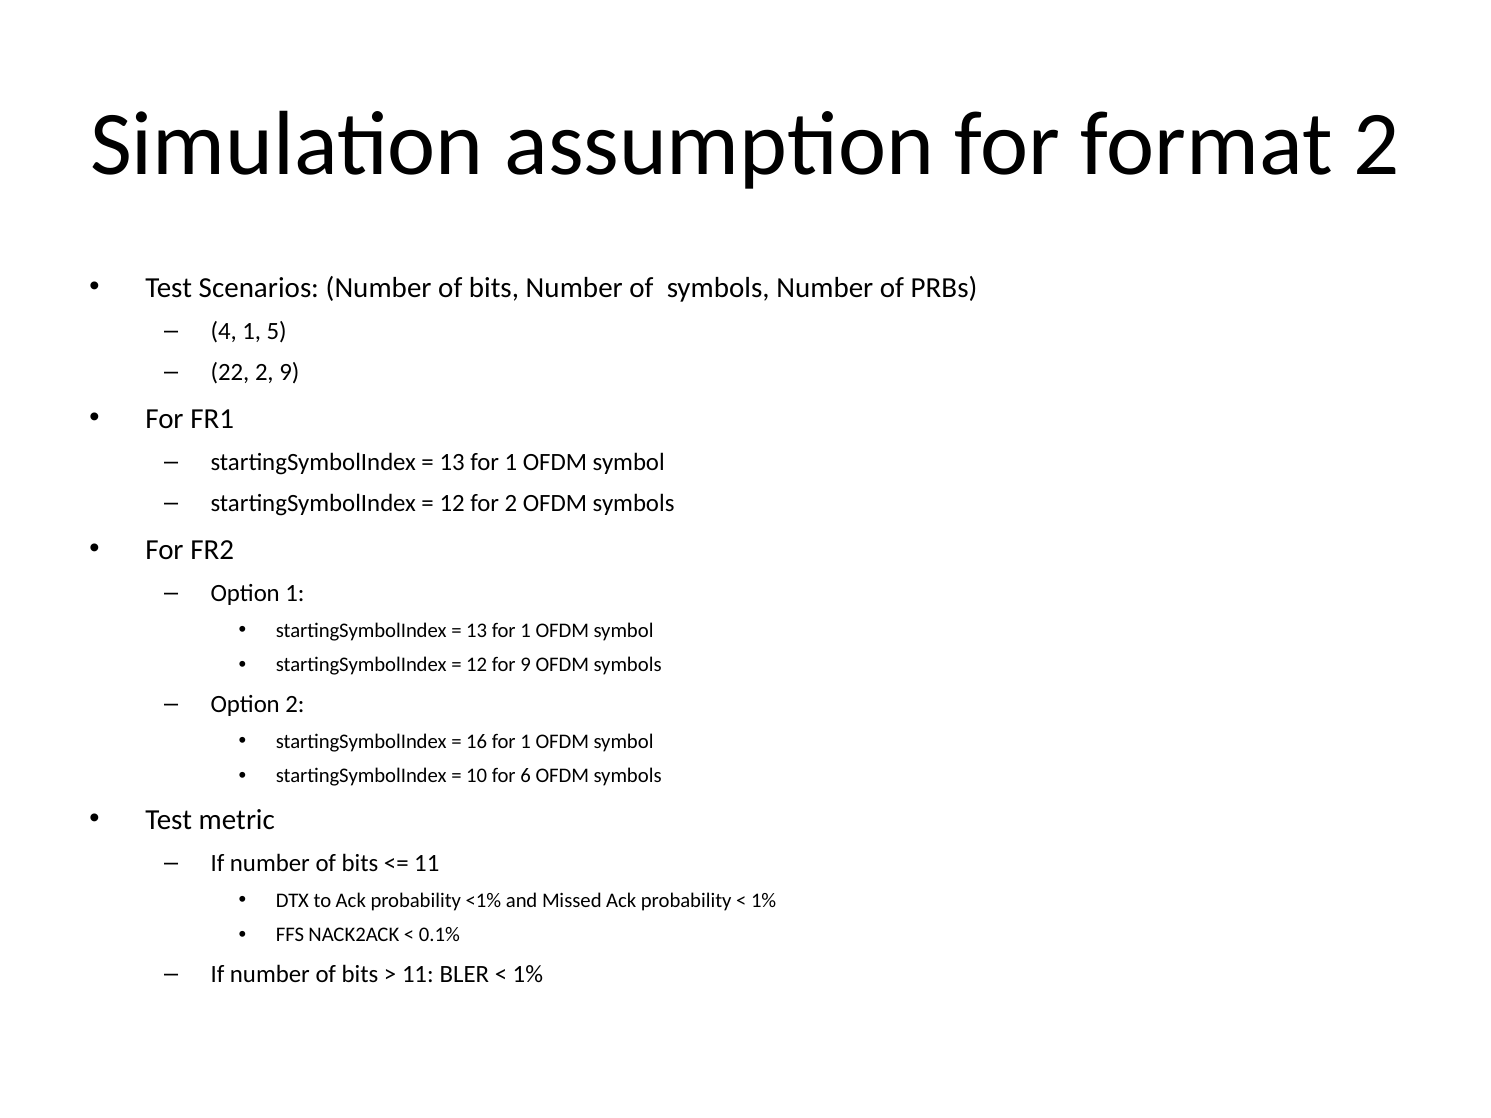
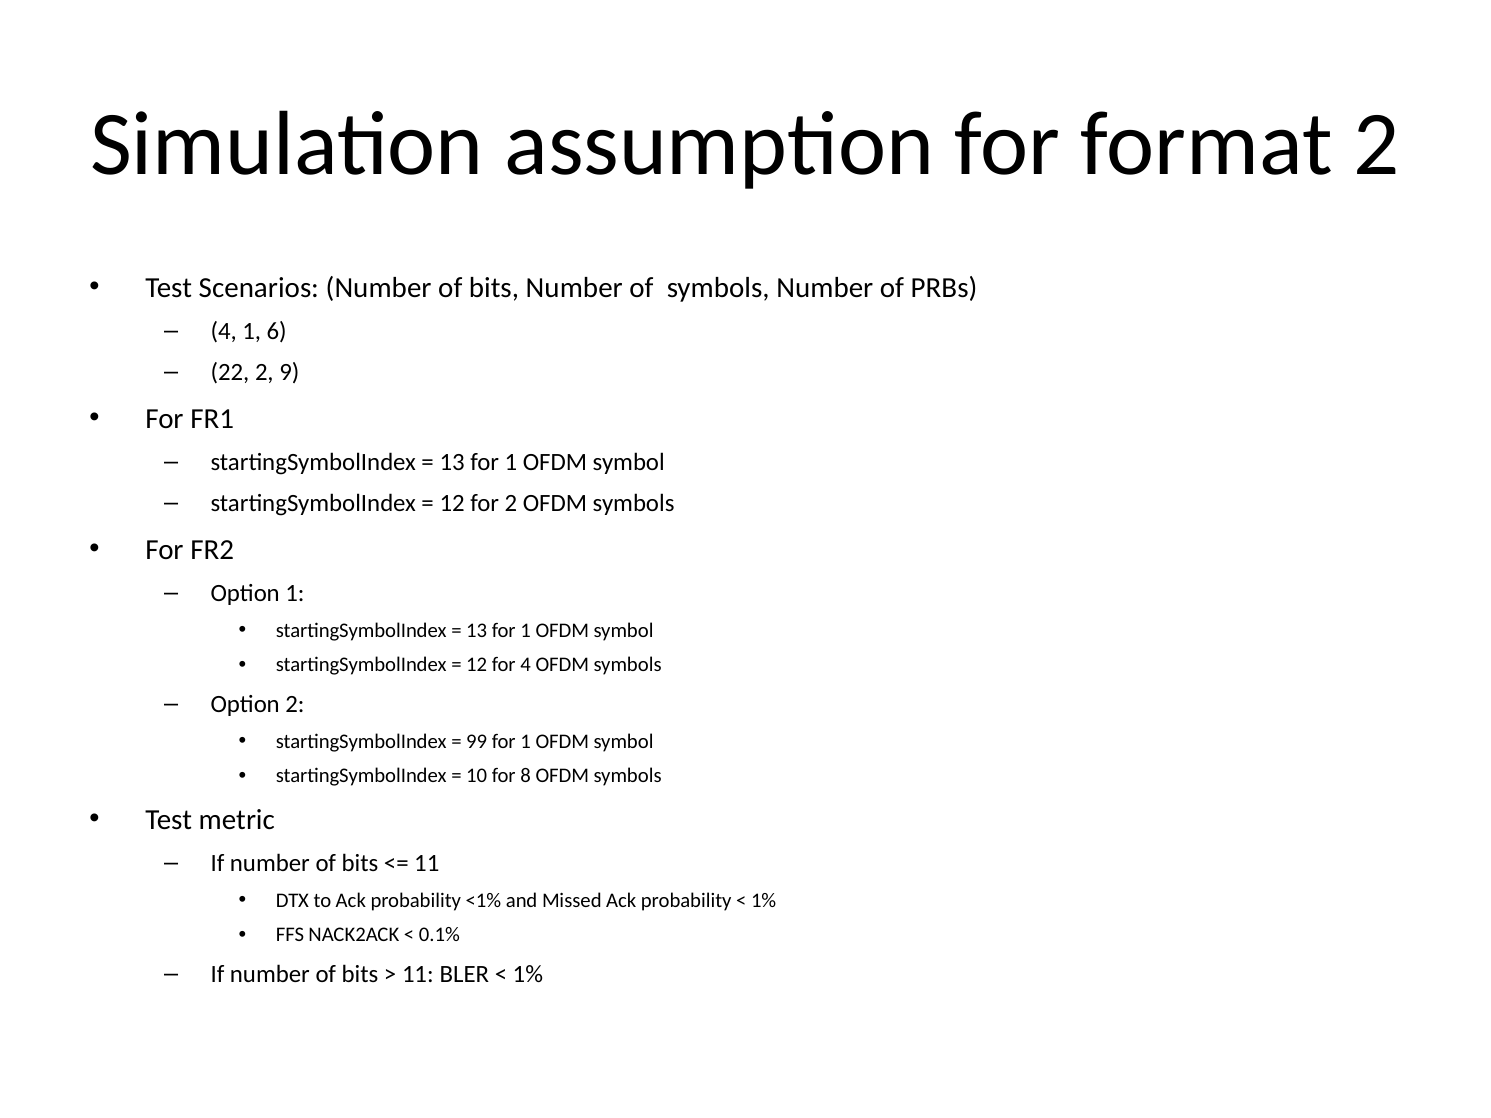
5: 5 -> 6 (277, 331)
for 9: 9 -> 4 (526, 665)
16: 16 -> 99 (477, 741)
6: 6 -> 8 (526, 776)
